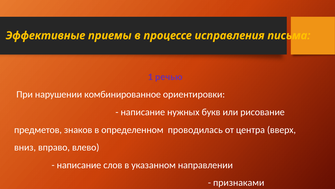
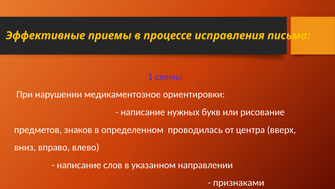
речью: речью -> схемы (169, 77)
комбинированное: комбинированное -> медикаментозное (123, 94)
